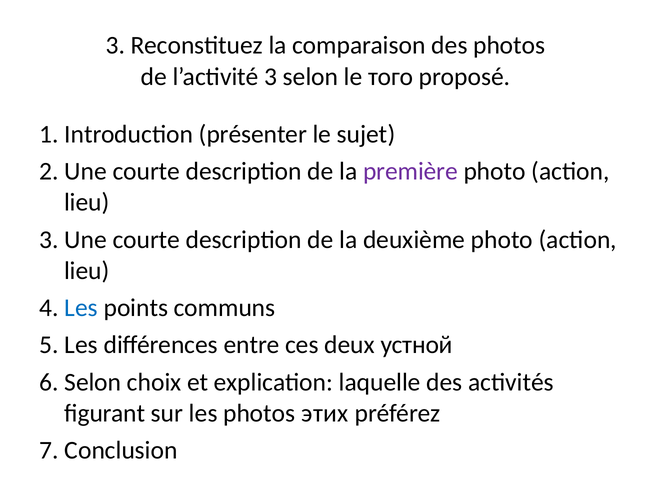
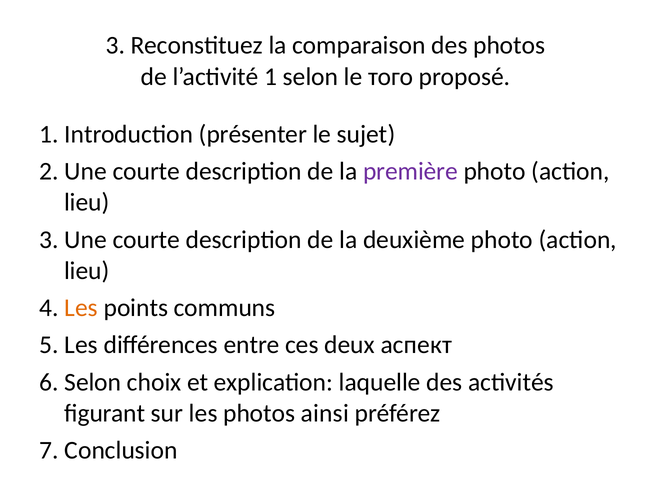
l’activité 3: 3 -> 1 (271, 77)
Les colour: blue -> orange (81, 308)
устной: устной -> аспект (416, 345)
этих: этих -> ainsi (325, 413)
